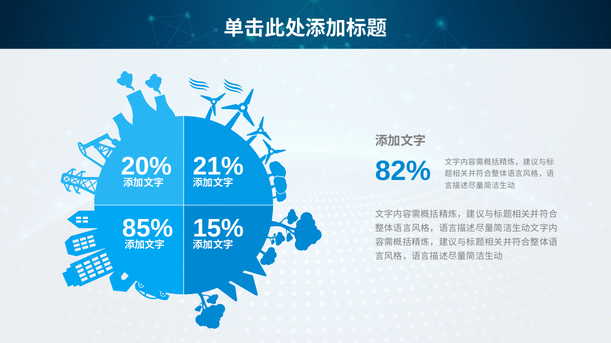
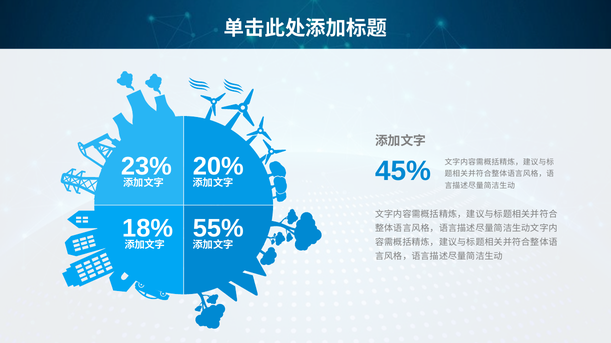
21%: 21% -> 20% (218, 167)
20%: 20% -> 23% (146, 167)
82%: 82% -> 45% (403, 171)
15%: 15% -> 55% (218, 229)
85%: 85% -> 18% (148, 229)
